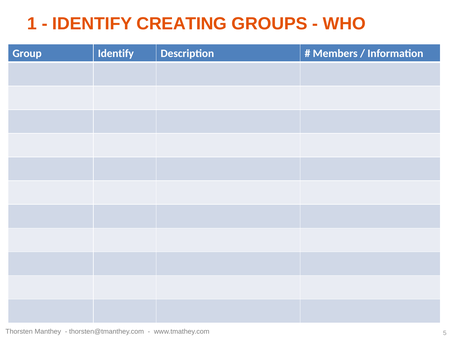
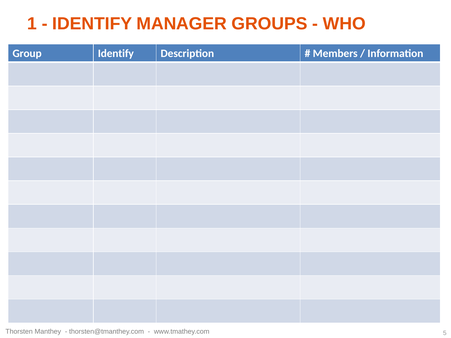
CREATING: CREATING -> MANAGER (182, 24)
